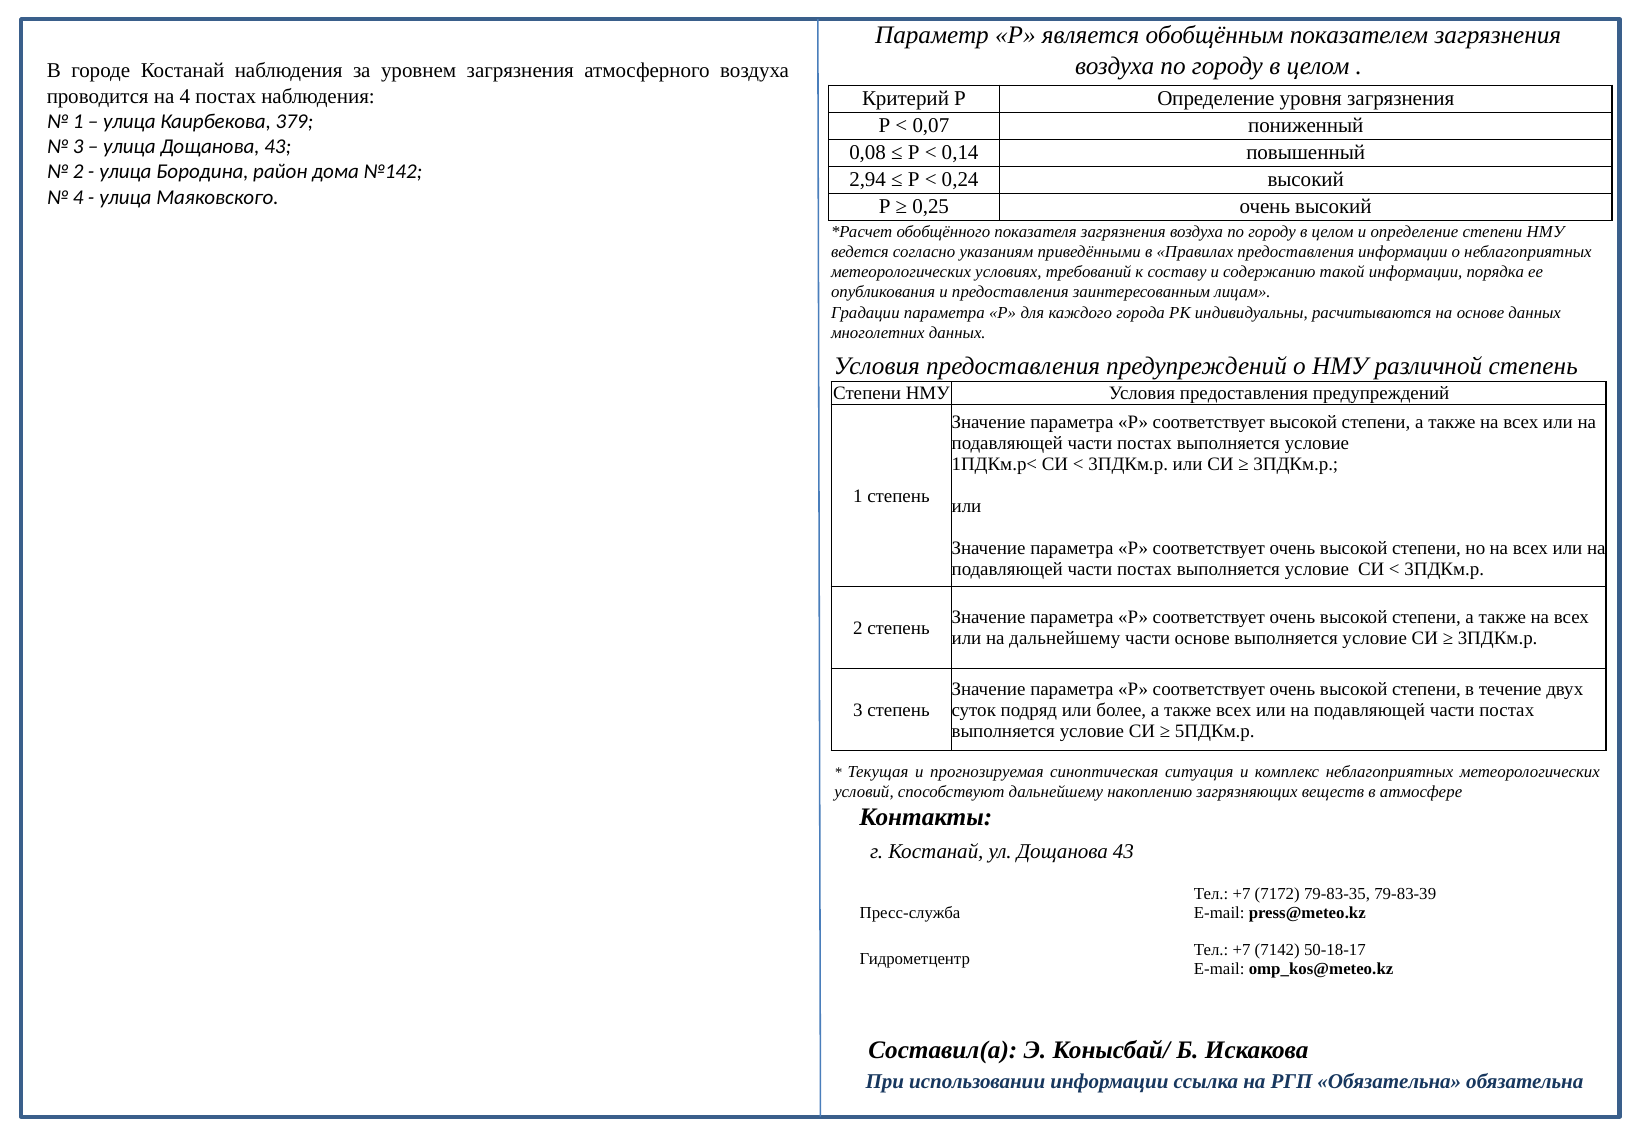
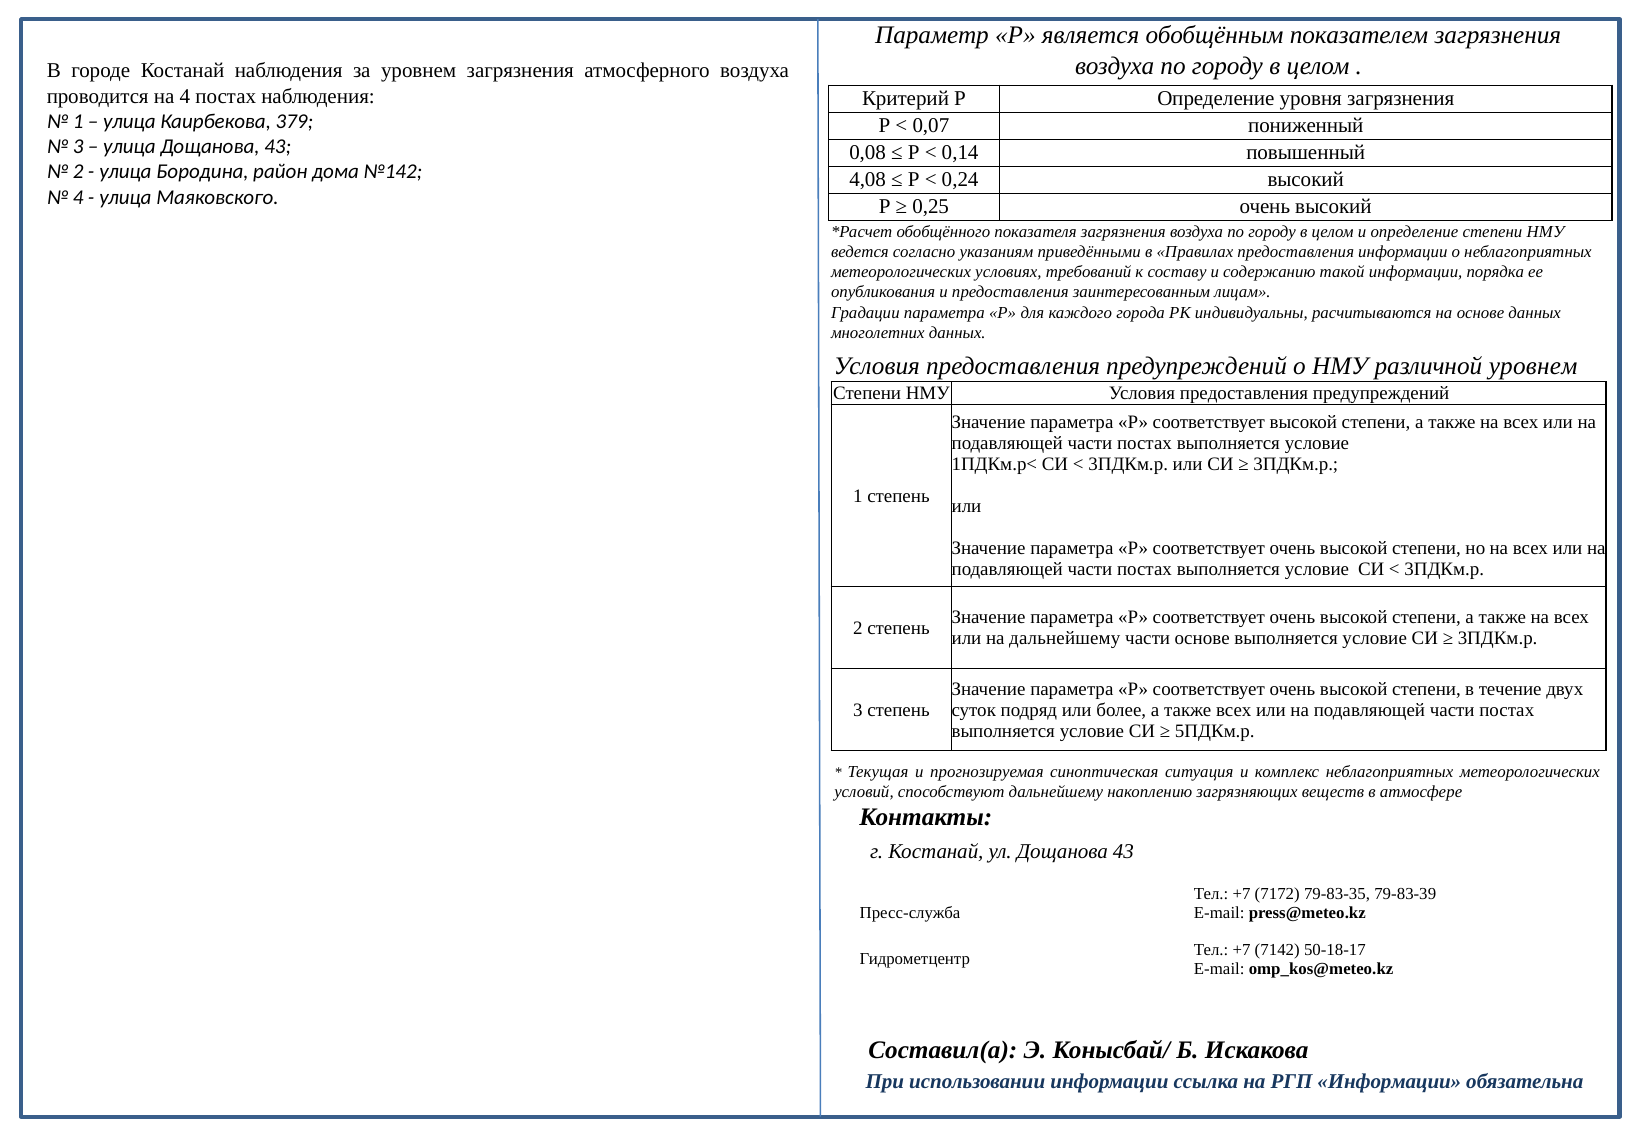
2,94: 2,94 -> 4,08 (868, 180)
различной степень: степень -> уровнем (1533, 366)
РГП Обязательна: Обязательна -> Информации (1389, 1082)
